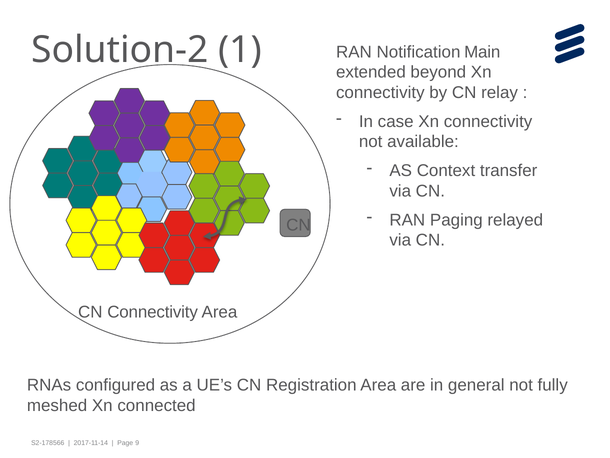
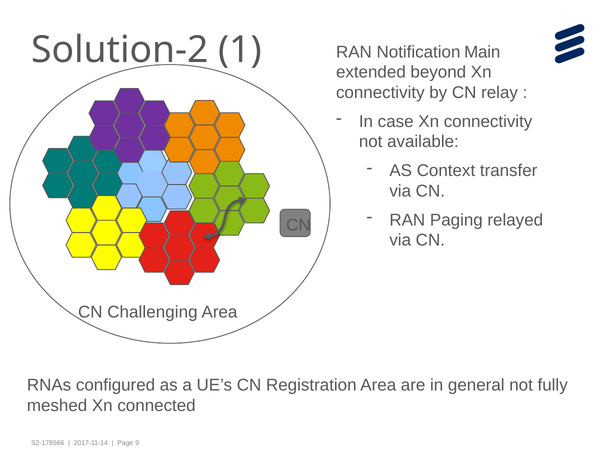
CN Connectivity: Connectivity -> Challenging (152, 312)
